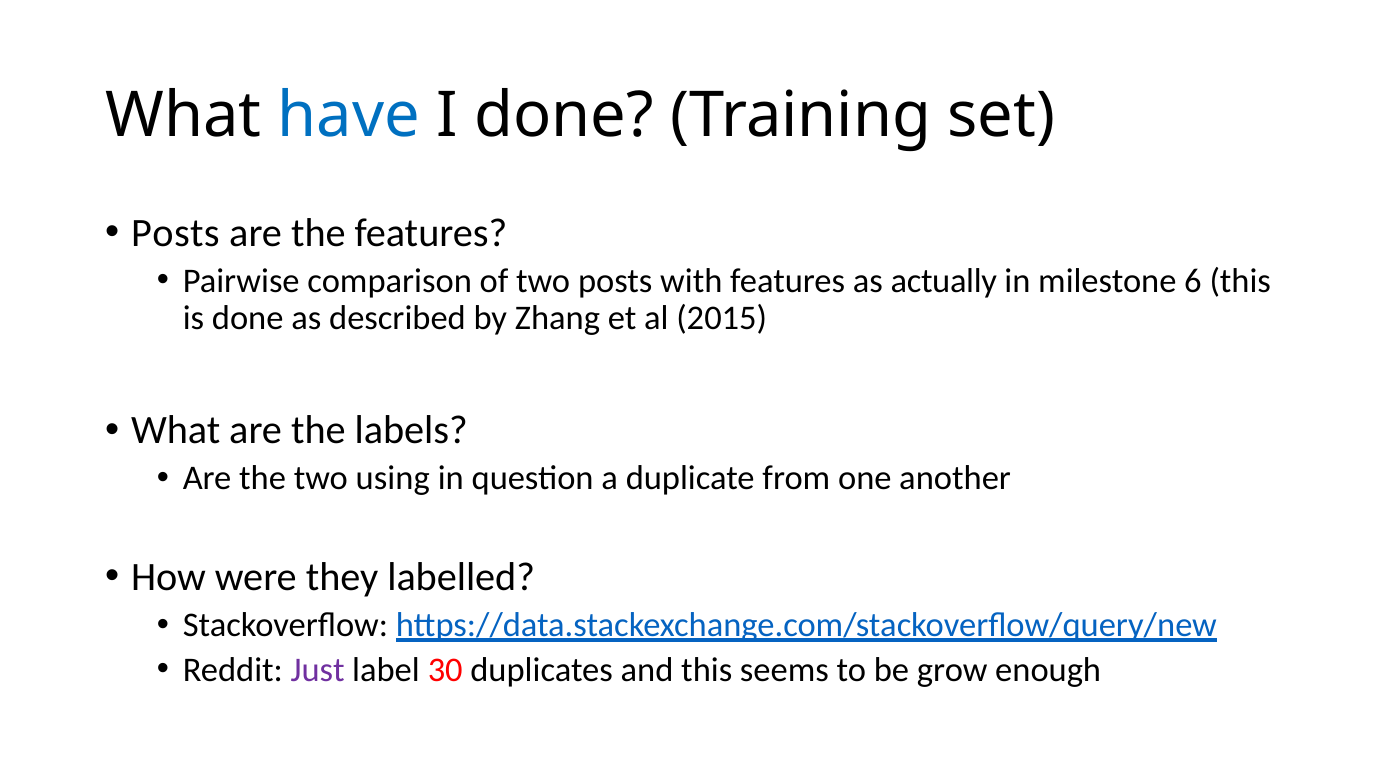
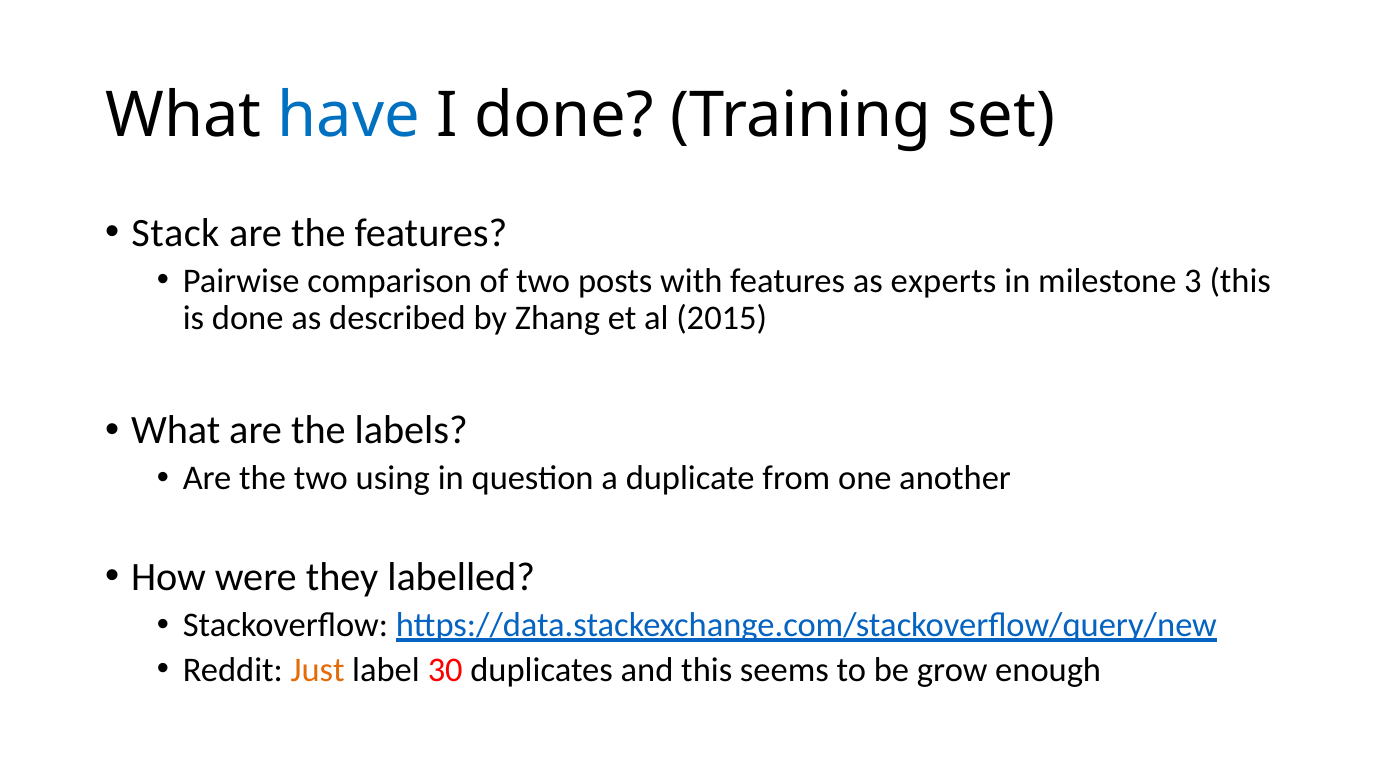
Posts: Posts -> Stack (175, 233)
actually: actually -> experts (944, 281)
6: 6 -> 3 (1193, 281)
Just colour: purple -> orange (318, 670)
